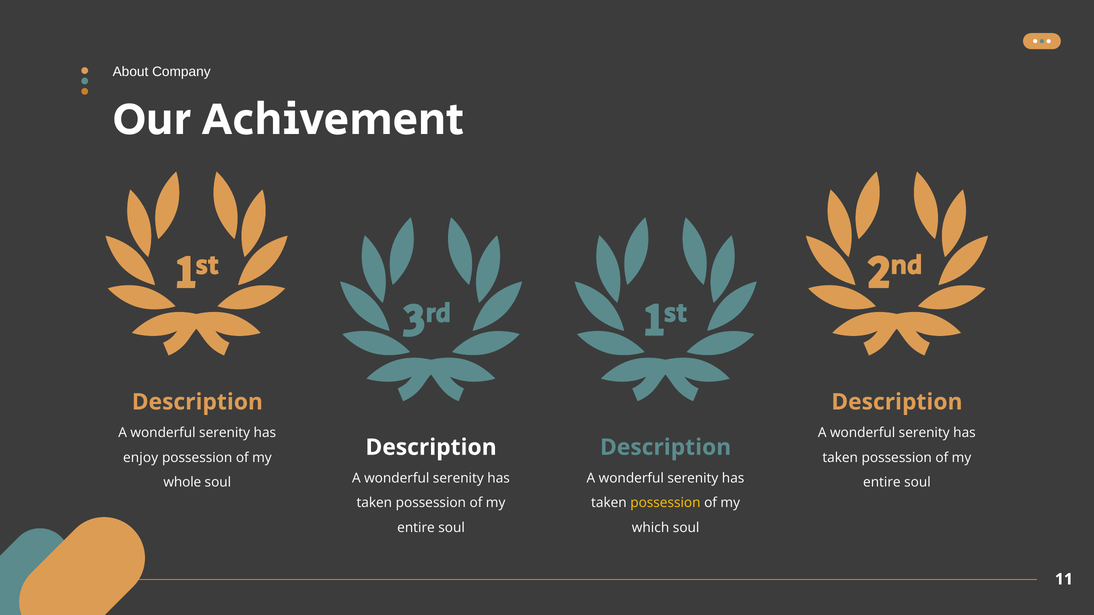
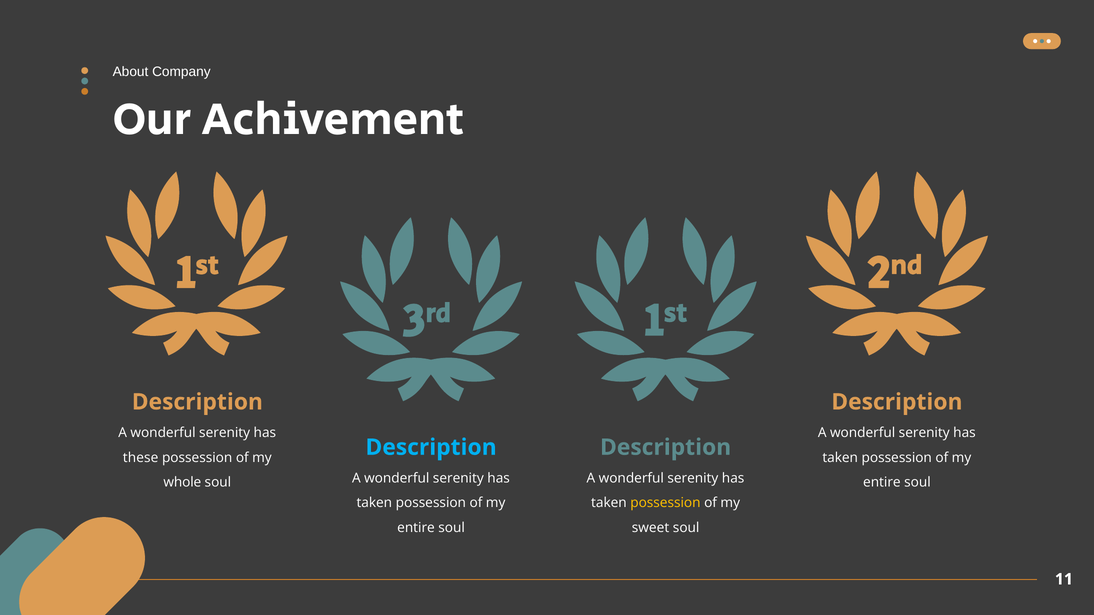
Description colour: white -> light blue (431, 448)
enjoy: enjoy -> these (141, 458)
which: which -> sweet (651, 528)
